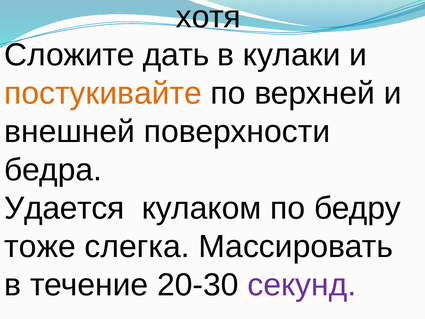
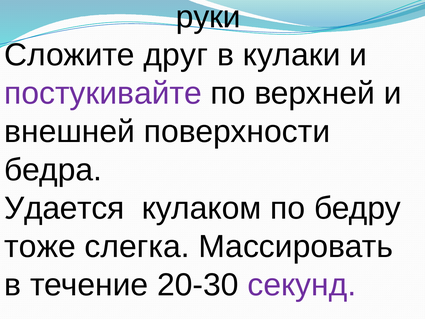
хотя: хотя -> руки (208, 17)
дать: дать -> друг (176, 55)
постукивайте colour: orange -> purple (103, 93)
